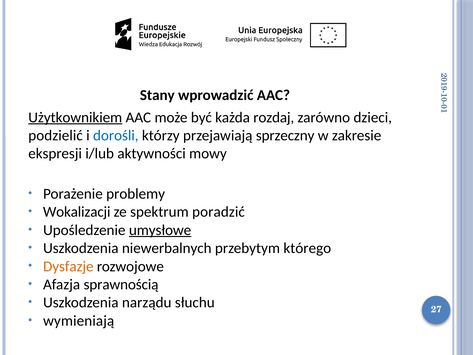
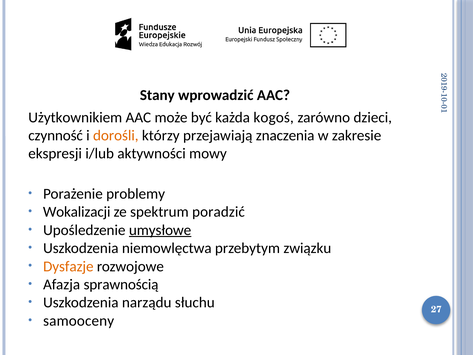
Użytkownikiem underline: present -> none (75, 117)
rozdaj: rozdaj -> kogoś (274, 117)
podzielić: podzielić -> czynność (56, 135)
dorośli colour: blue -> orange (116, 135)
sprzeczny: sprzeczny -> znaczenia (285, 135)
niewerbalnych: niewerbalnych -> niemowlęctwa (167, 248)
którego: którego -> związku (307, 248)
wymieniają: wymieniają -> samooceny (79, 321)
